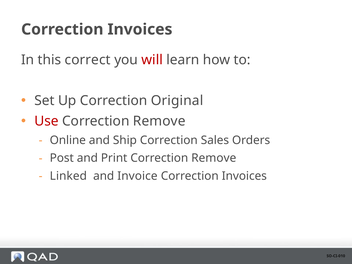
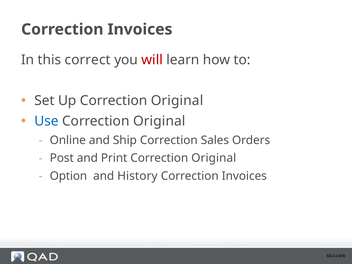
Use colour: red -> blue (46, 121)
Remove: Remove -> Original (159, 121)
Print Correction Remove: Remove -> Original (214, 158)
Linked: Linked -> Option (68, 176)
Invoice: Invoice -> History (137, 176)
